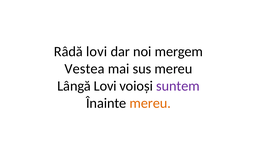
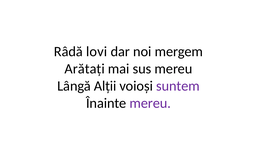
Vestea: Vestea -> Arătați (85, 69)
Lângă Lovi: Lovi -> Alții (105, 86)
mereu colour: orange -> purple (150, 103)
